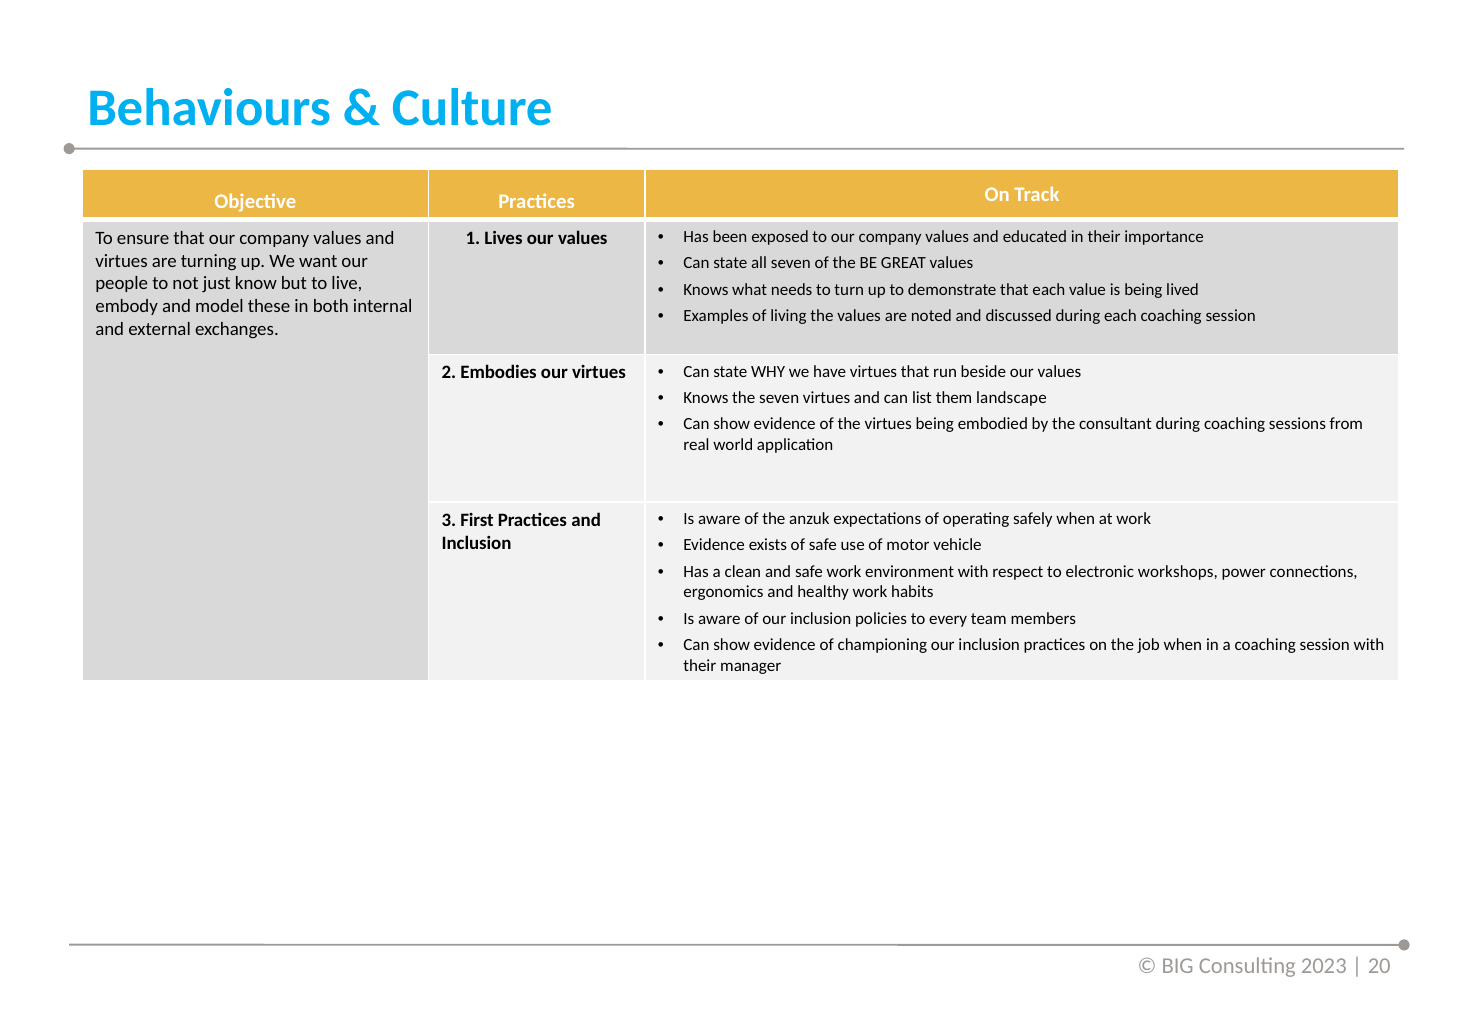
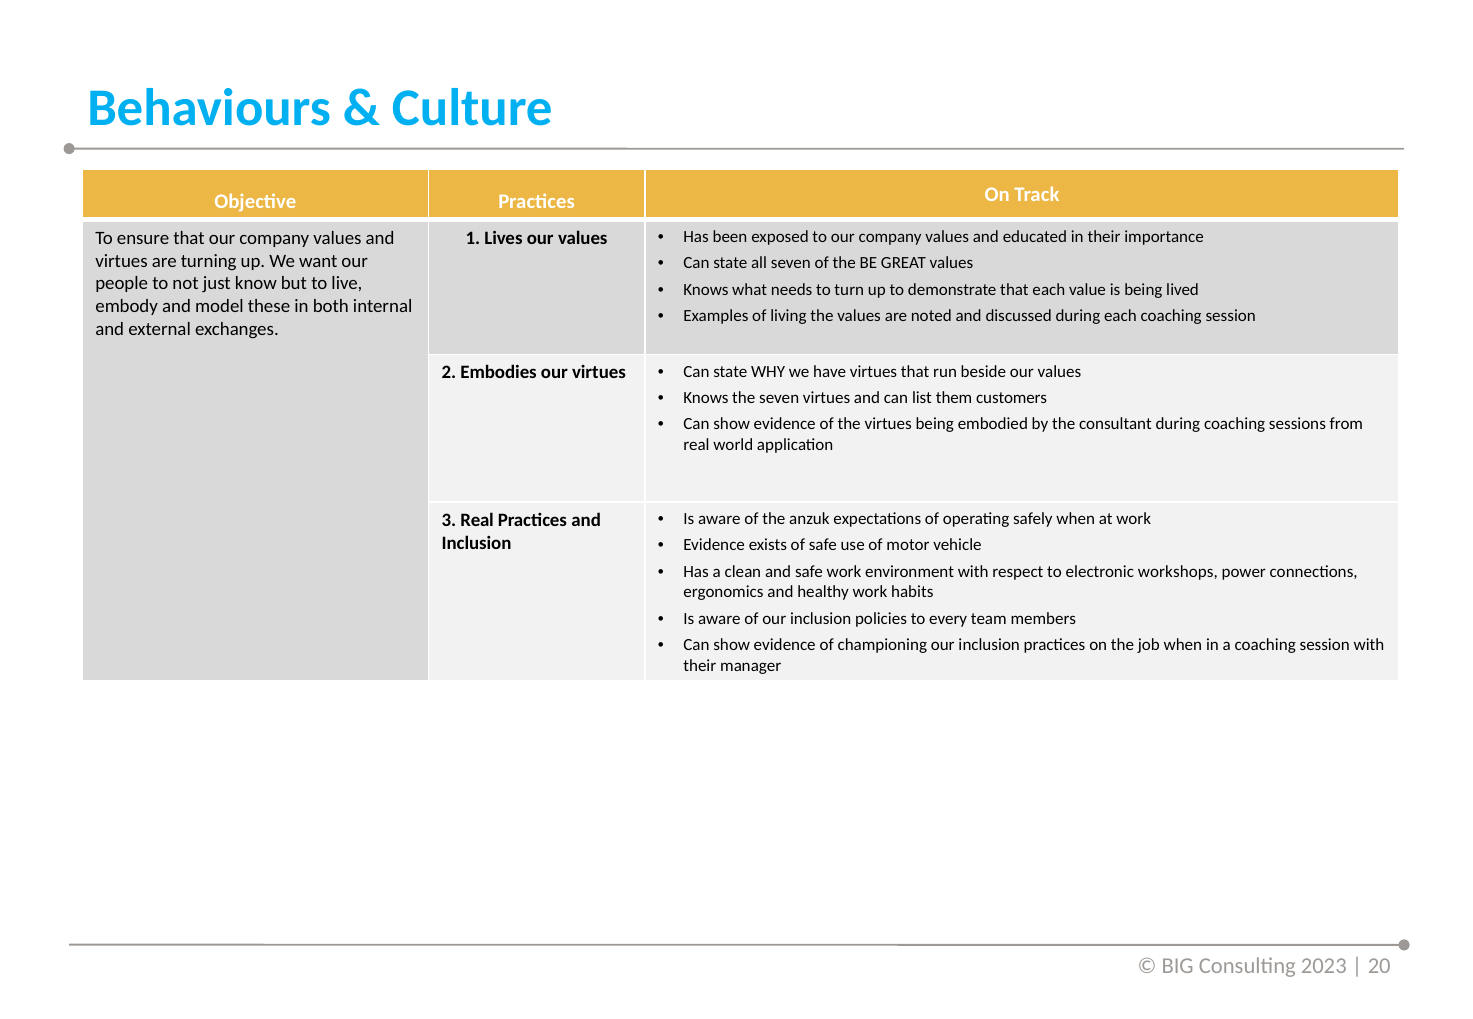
landscape: landscape -> customers (1012, 398)
3 First: First -> Real (477, 520)
